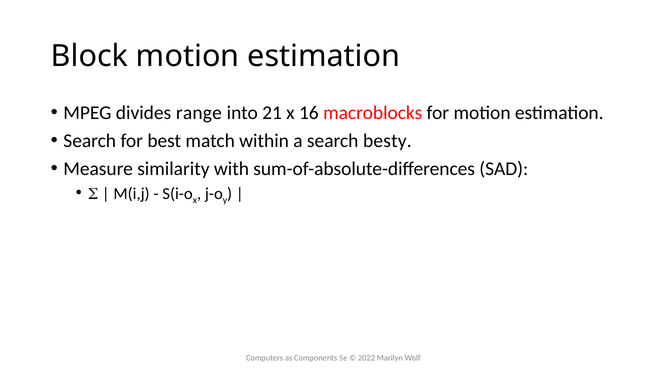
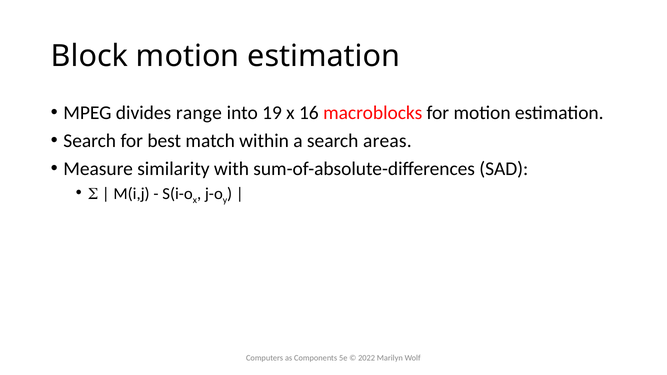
21: 21 -> 19 (272, 113)
besty: besty -> areas (387, 141)
